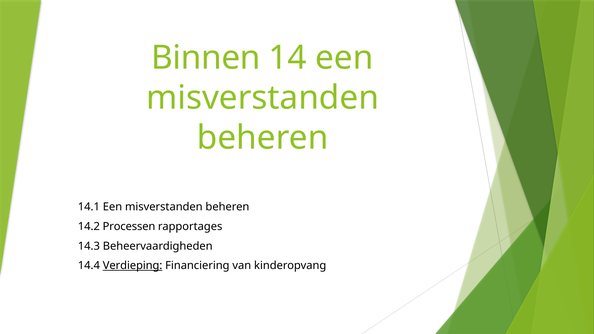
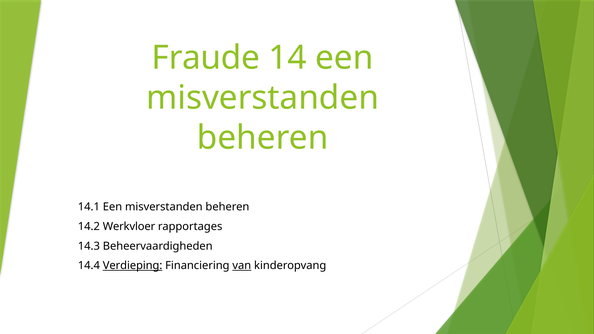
Binnen: Binnen -> Fraude (206, 58)
Processen: Processen -> Werkvloer (129, 227)
van underline: none -> present (242, 266)
